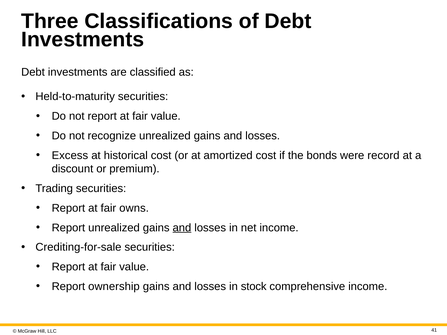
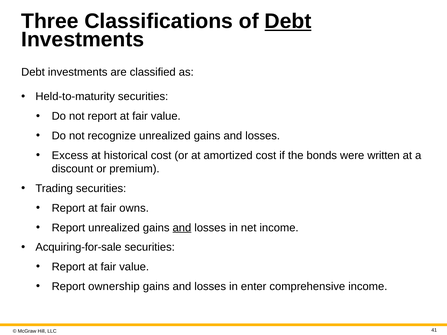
Debt underline: none -> present (288, 21)
record: record -> written (384, 156)
Crediting-for-sale: Crediting-for-sale -> Acquiring-for-sale (79, 247)
stock: stock -> enter (254, 287)
